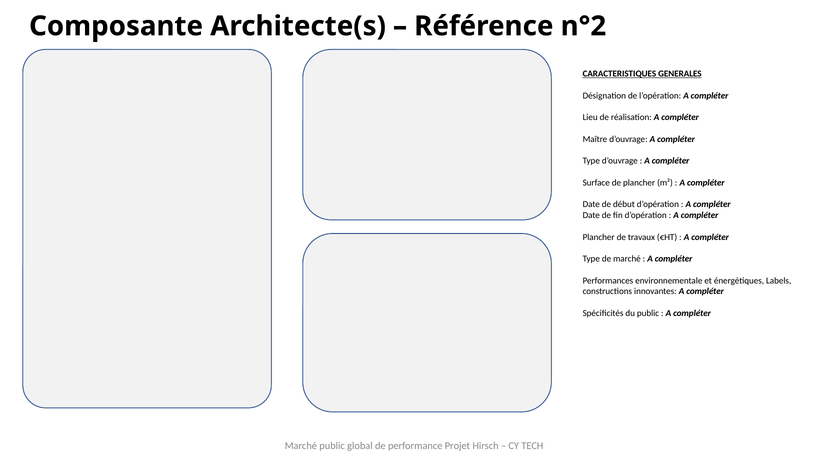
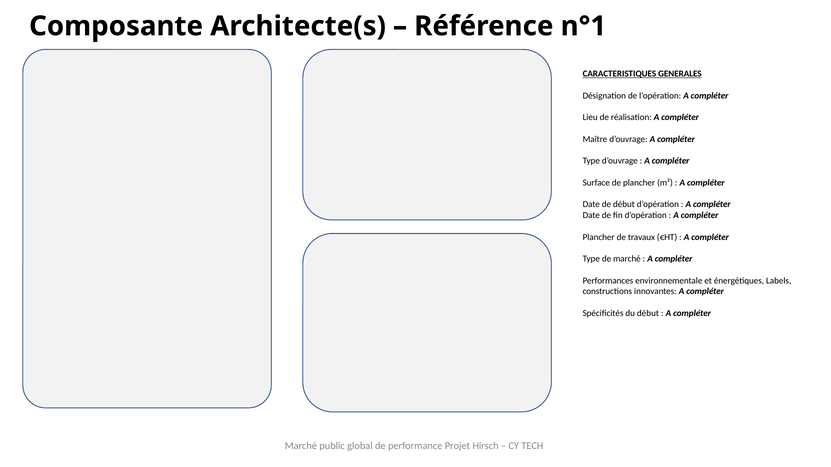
n°2: n°2 -> n°1 (583, 26)
du public: public -> début (648, 314)
